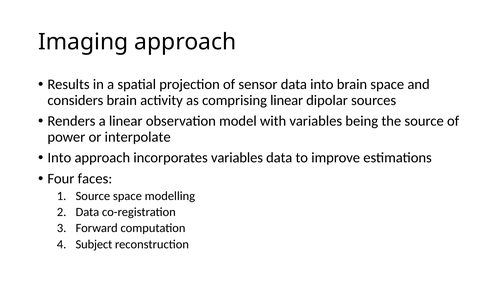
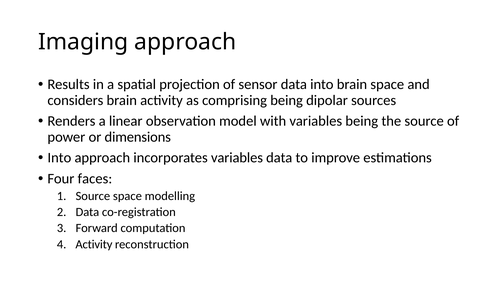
comprising linear: linear -> being (287, 100)
interpolate: interpolate -> dimensions (138, 137)
Subject: Subject -> Activity (94, 244)
